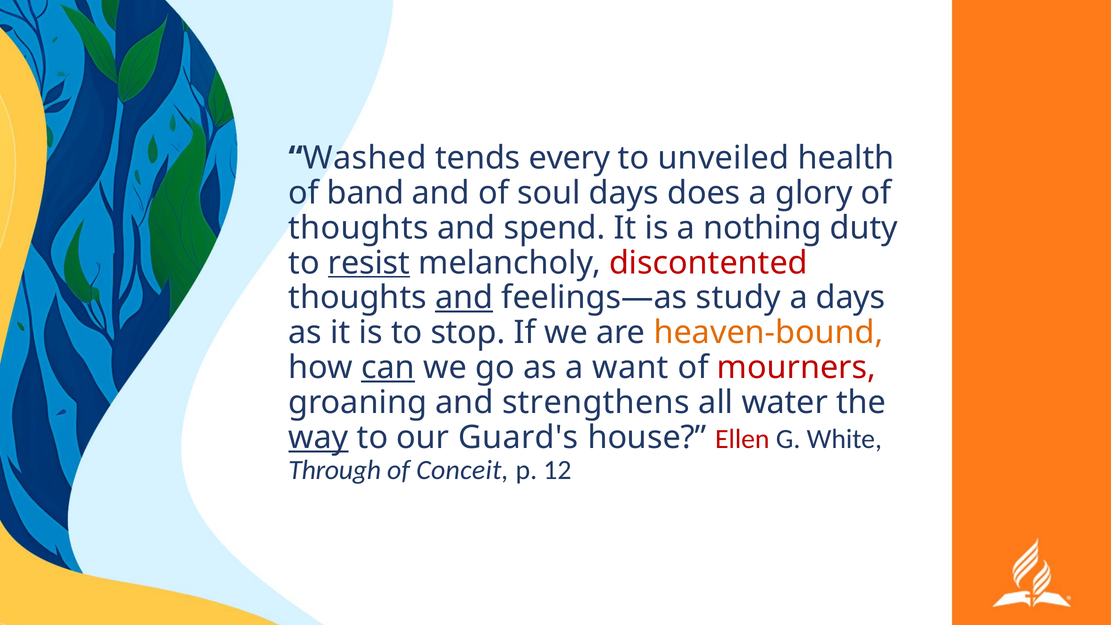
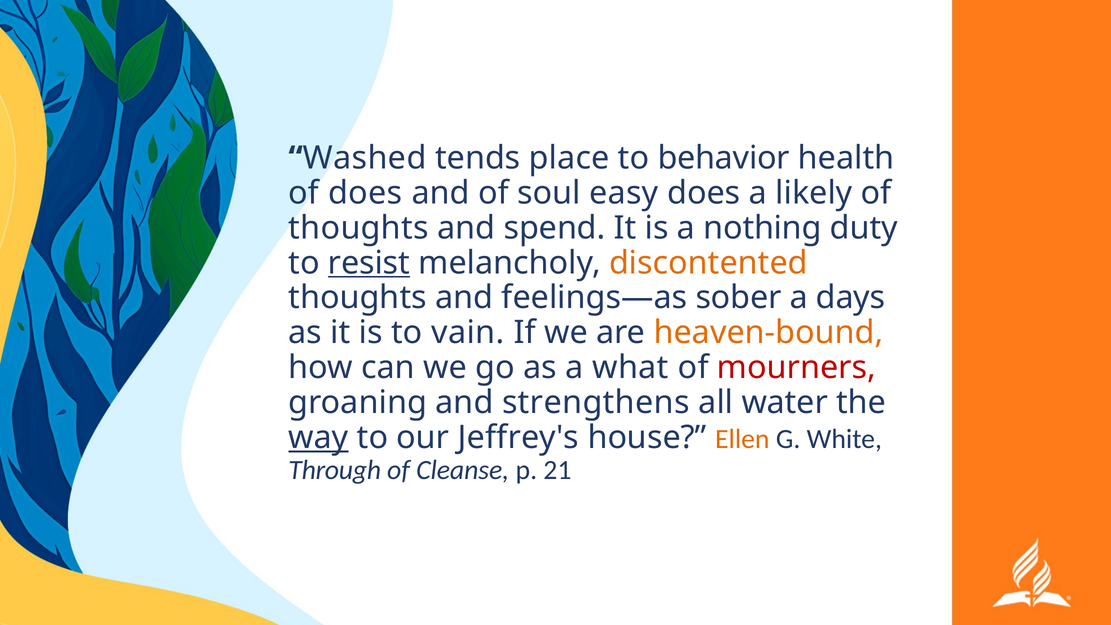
every: every -> place (569, 158)
unveiled: unveiled -> behavior (724, 158)
of band: band -> does (365, 193)
soul days: days -> easy (624, 193)
glory: glory -> likely (814, 193)
discontented colour: red -> orange (708, 263)
and underline: present -> none (464, 298)
study: study -> sober (739, 298)
stop: stop -> vain (468, 333)
can underline: present -> none (388, 368)
want: want -> what (630, 368)
Guard's: Guard's -> Jeffrey's (518, 437)
Ellen colour: red -> orange (742, 439)
Conceit: Conceit -> Cleanse (463, 470)
12: 12 -> 21 (557, 470)
